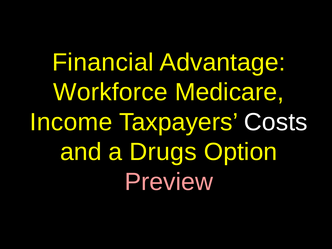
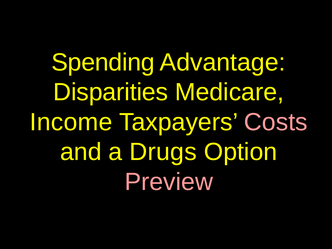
Financial: Financial -> Spending (103, 62)
Workforce: Workforce -> Disparities (111, 92)
Costs colour: white -> pink (276, 122)
